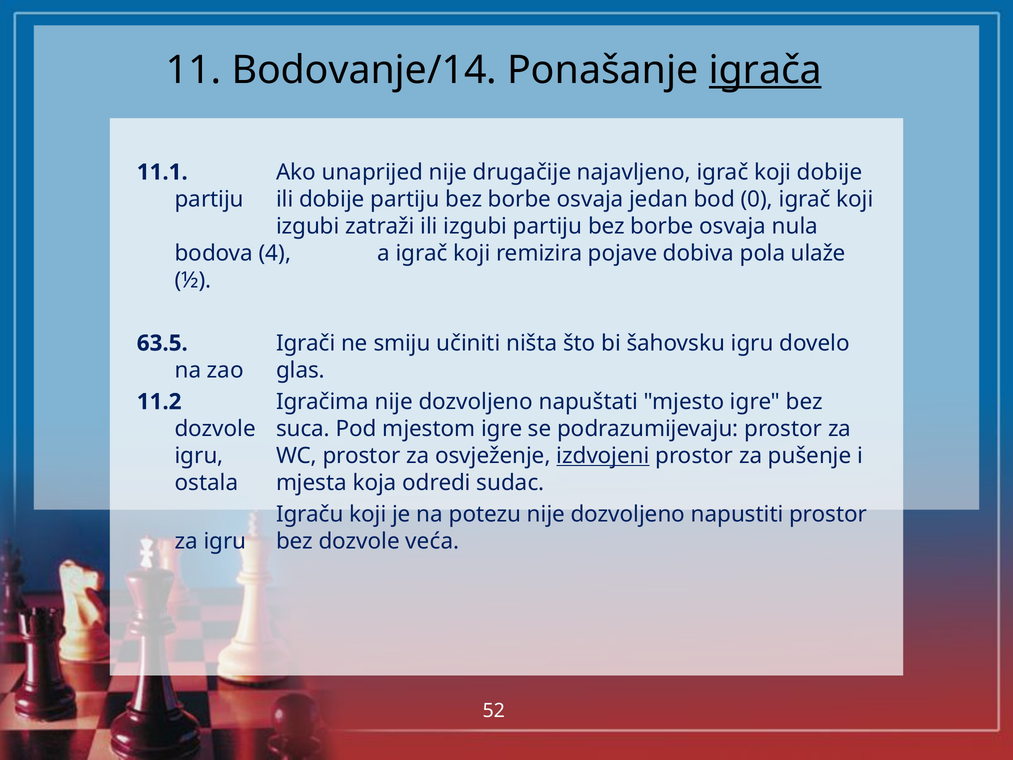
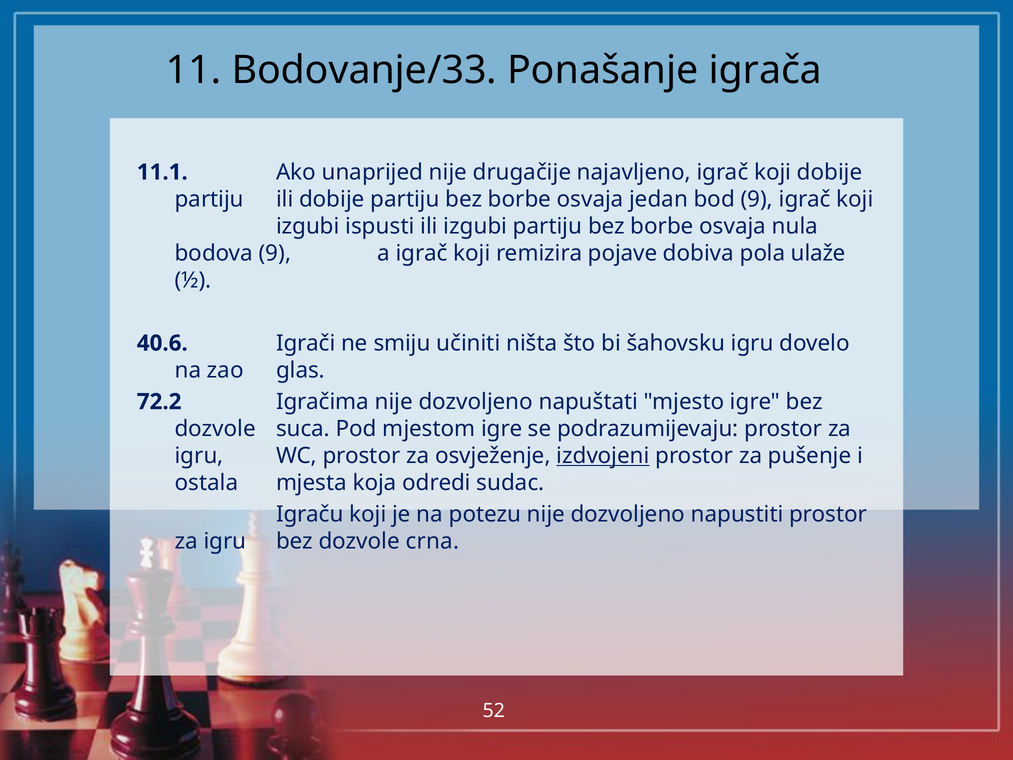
Bodovanje/14: Bodovanje/14 -> Bodovanje/33 (364, 70)
igrača underline: present -> none (765, 70)
bod 0: 0 -> 9 (757, 199)
zatraži: zatraži -> ispusti (380, 226)
bodova 4: 4 -> 9 (275, 253)
63.5: 63.5 -> 40.6 (162, 343)
11.2: 11.2 -> 72.2 (159, 402)
veća: veća -> crna (432, 541)
